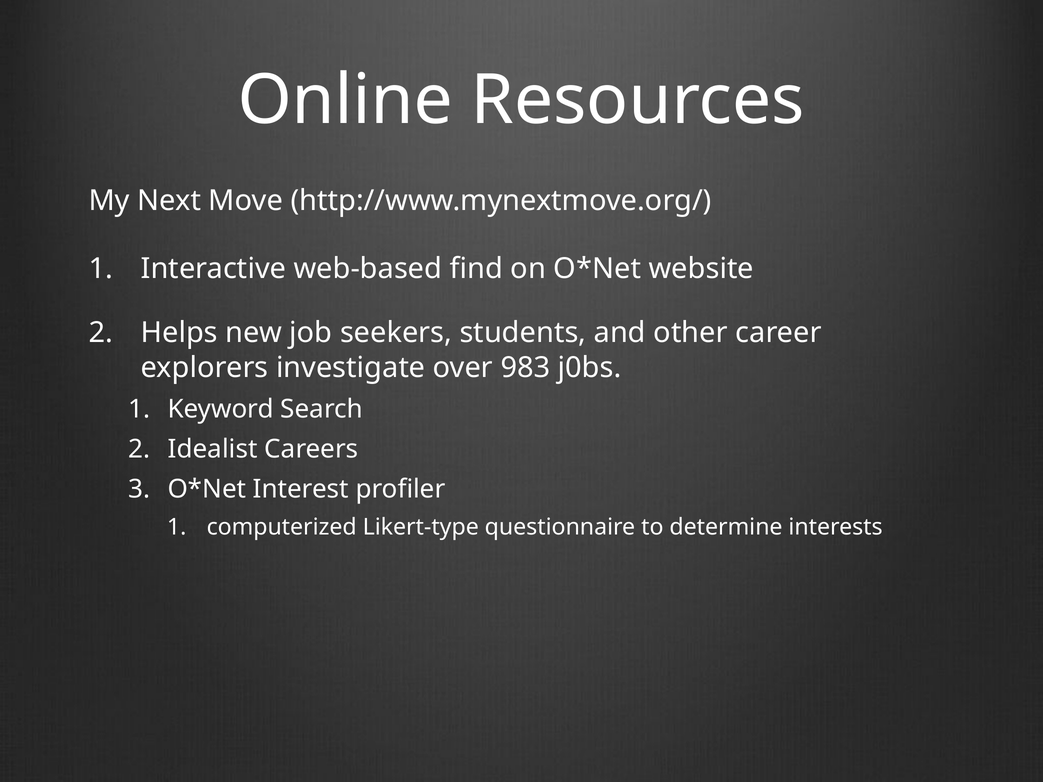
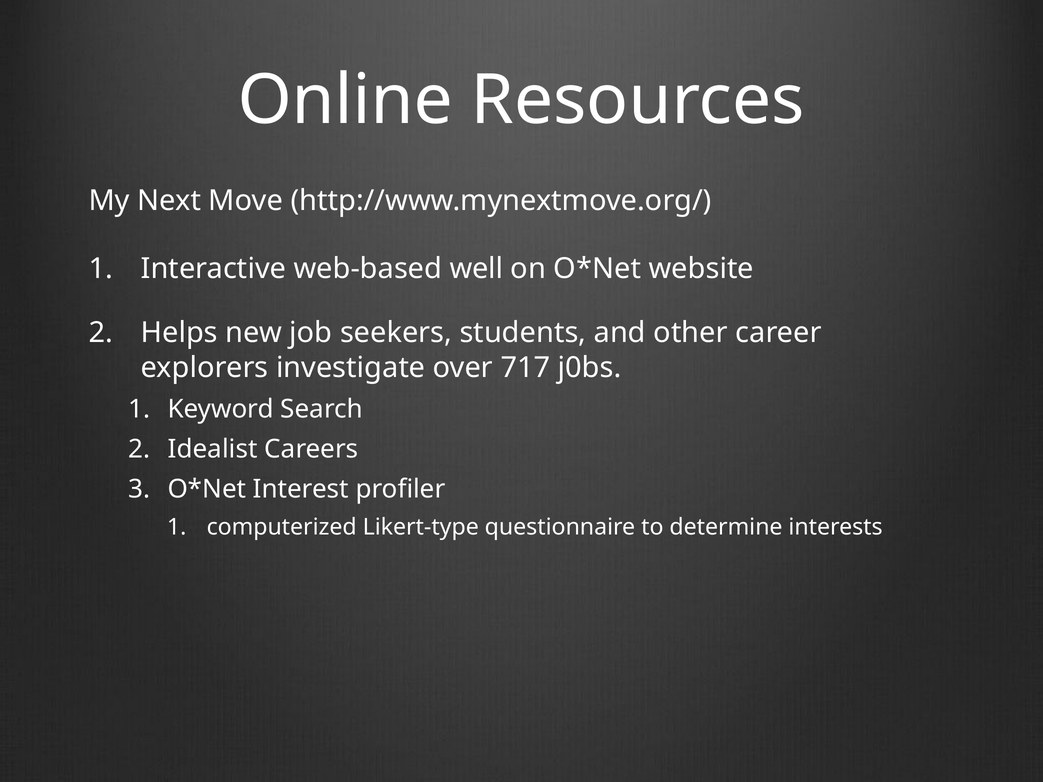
find: find -> well (476, 269)
983: 983 -> 717 (525, 368)
